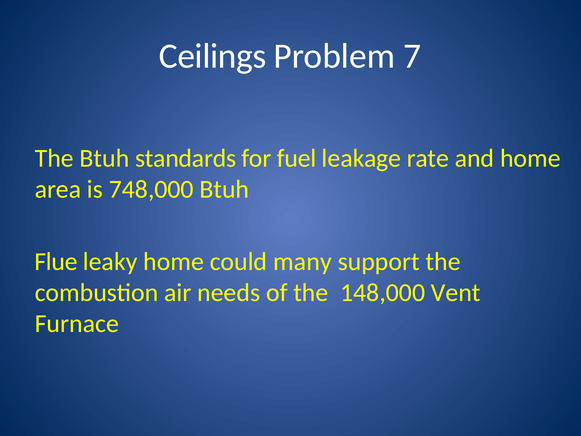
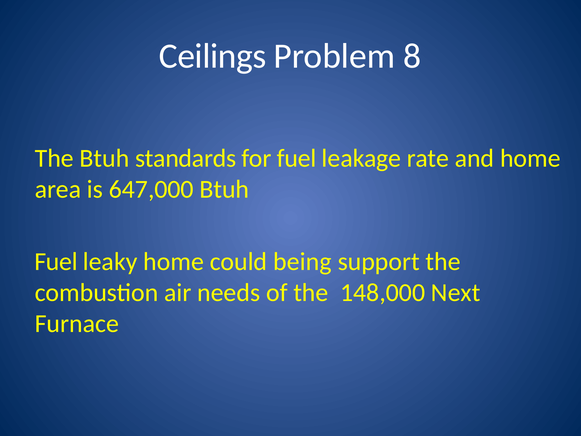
7: 7 -> 8 (412, 56)
748,000: 748,000 -> 647,000 (151, 189)
Flue: Flue -> Fuel (56, 261)
many: many -> being (302, 261)
Vent: Vent -> Next (456, 292)
